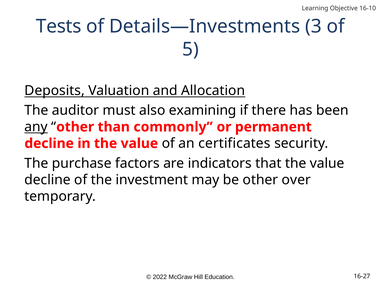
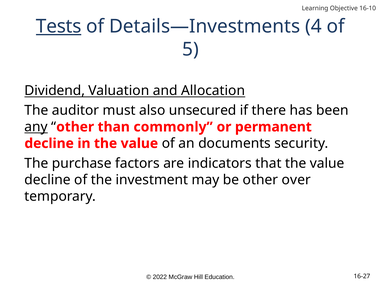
Tests underline: none -> present (59, 26)
3: 3 -> 4 (313, 26)
Deposits: Deposits -> Dividend (55, 91)
examining: examining -> unsecured (203, 110)
certificates: certificates -> documents (235, 143)
